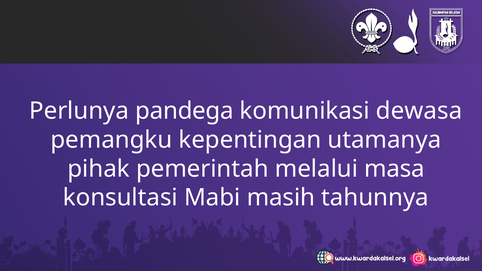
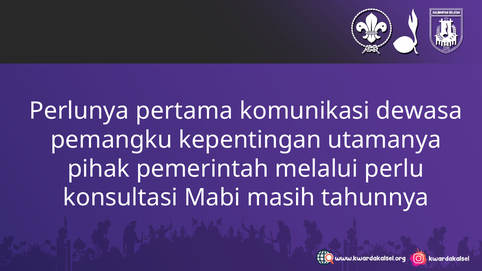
pandega: pandega -> pertama (184, 111)
masa: masa -> perlu (394, 169)
